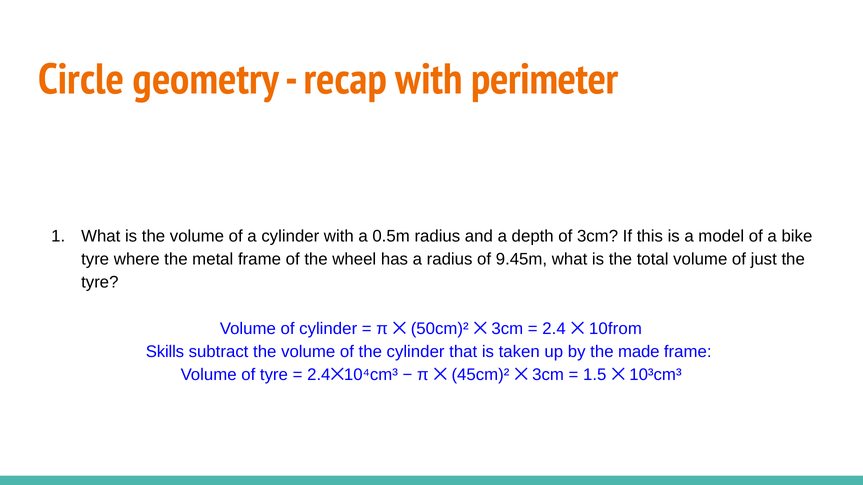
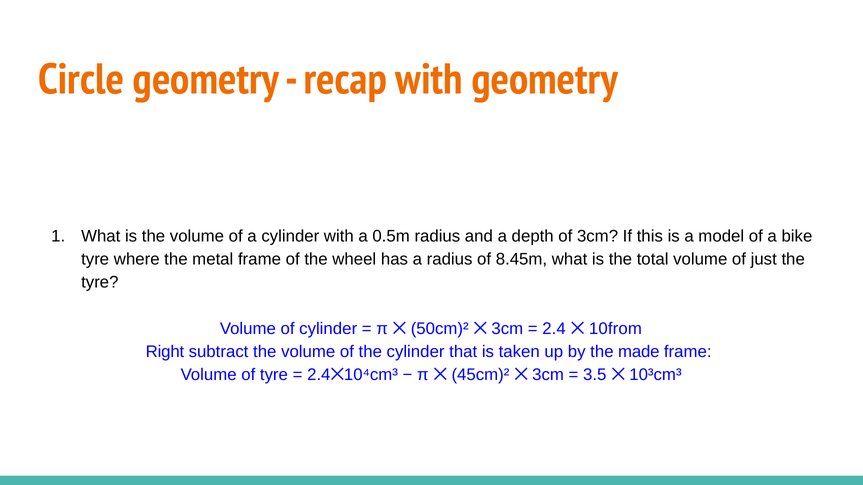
with perimeter: perimeter -> geometry (545, 80)
9.45m: 9.45m -> 8.45m (521, 260)
Skills: Skills -> Right (165, 352)
1.5: 1.5 -> 3.5 (595, 375)
